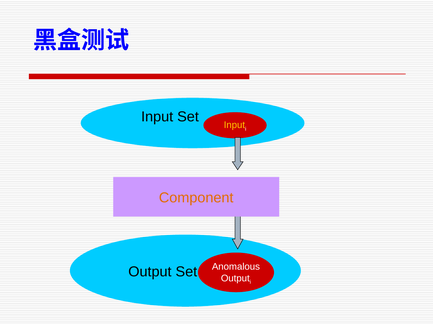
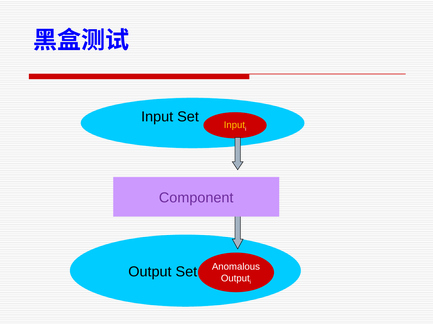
Component colour: orange -> purple (196, 198)
